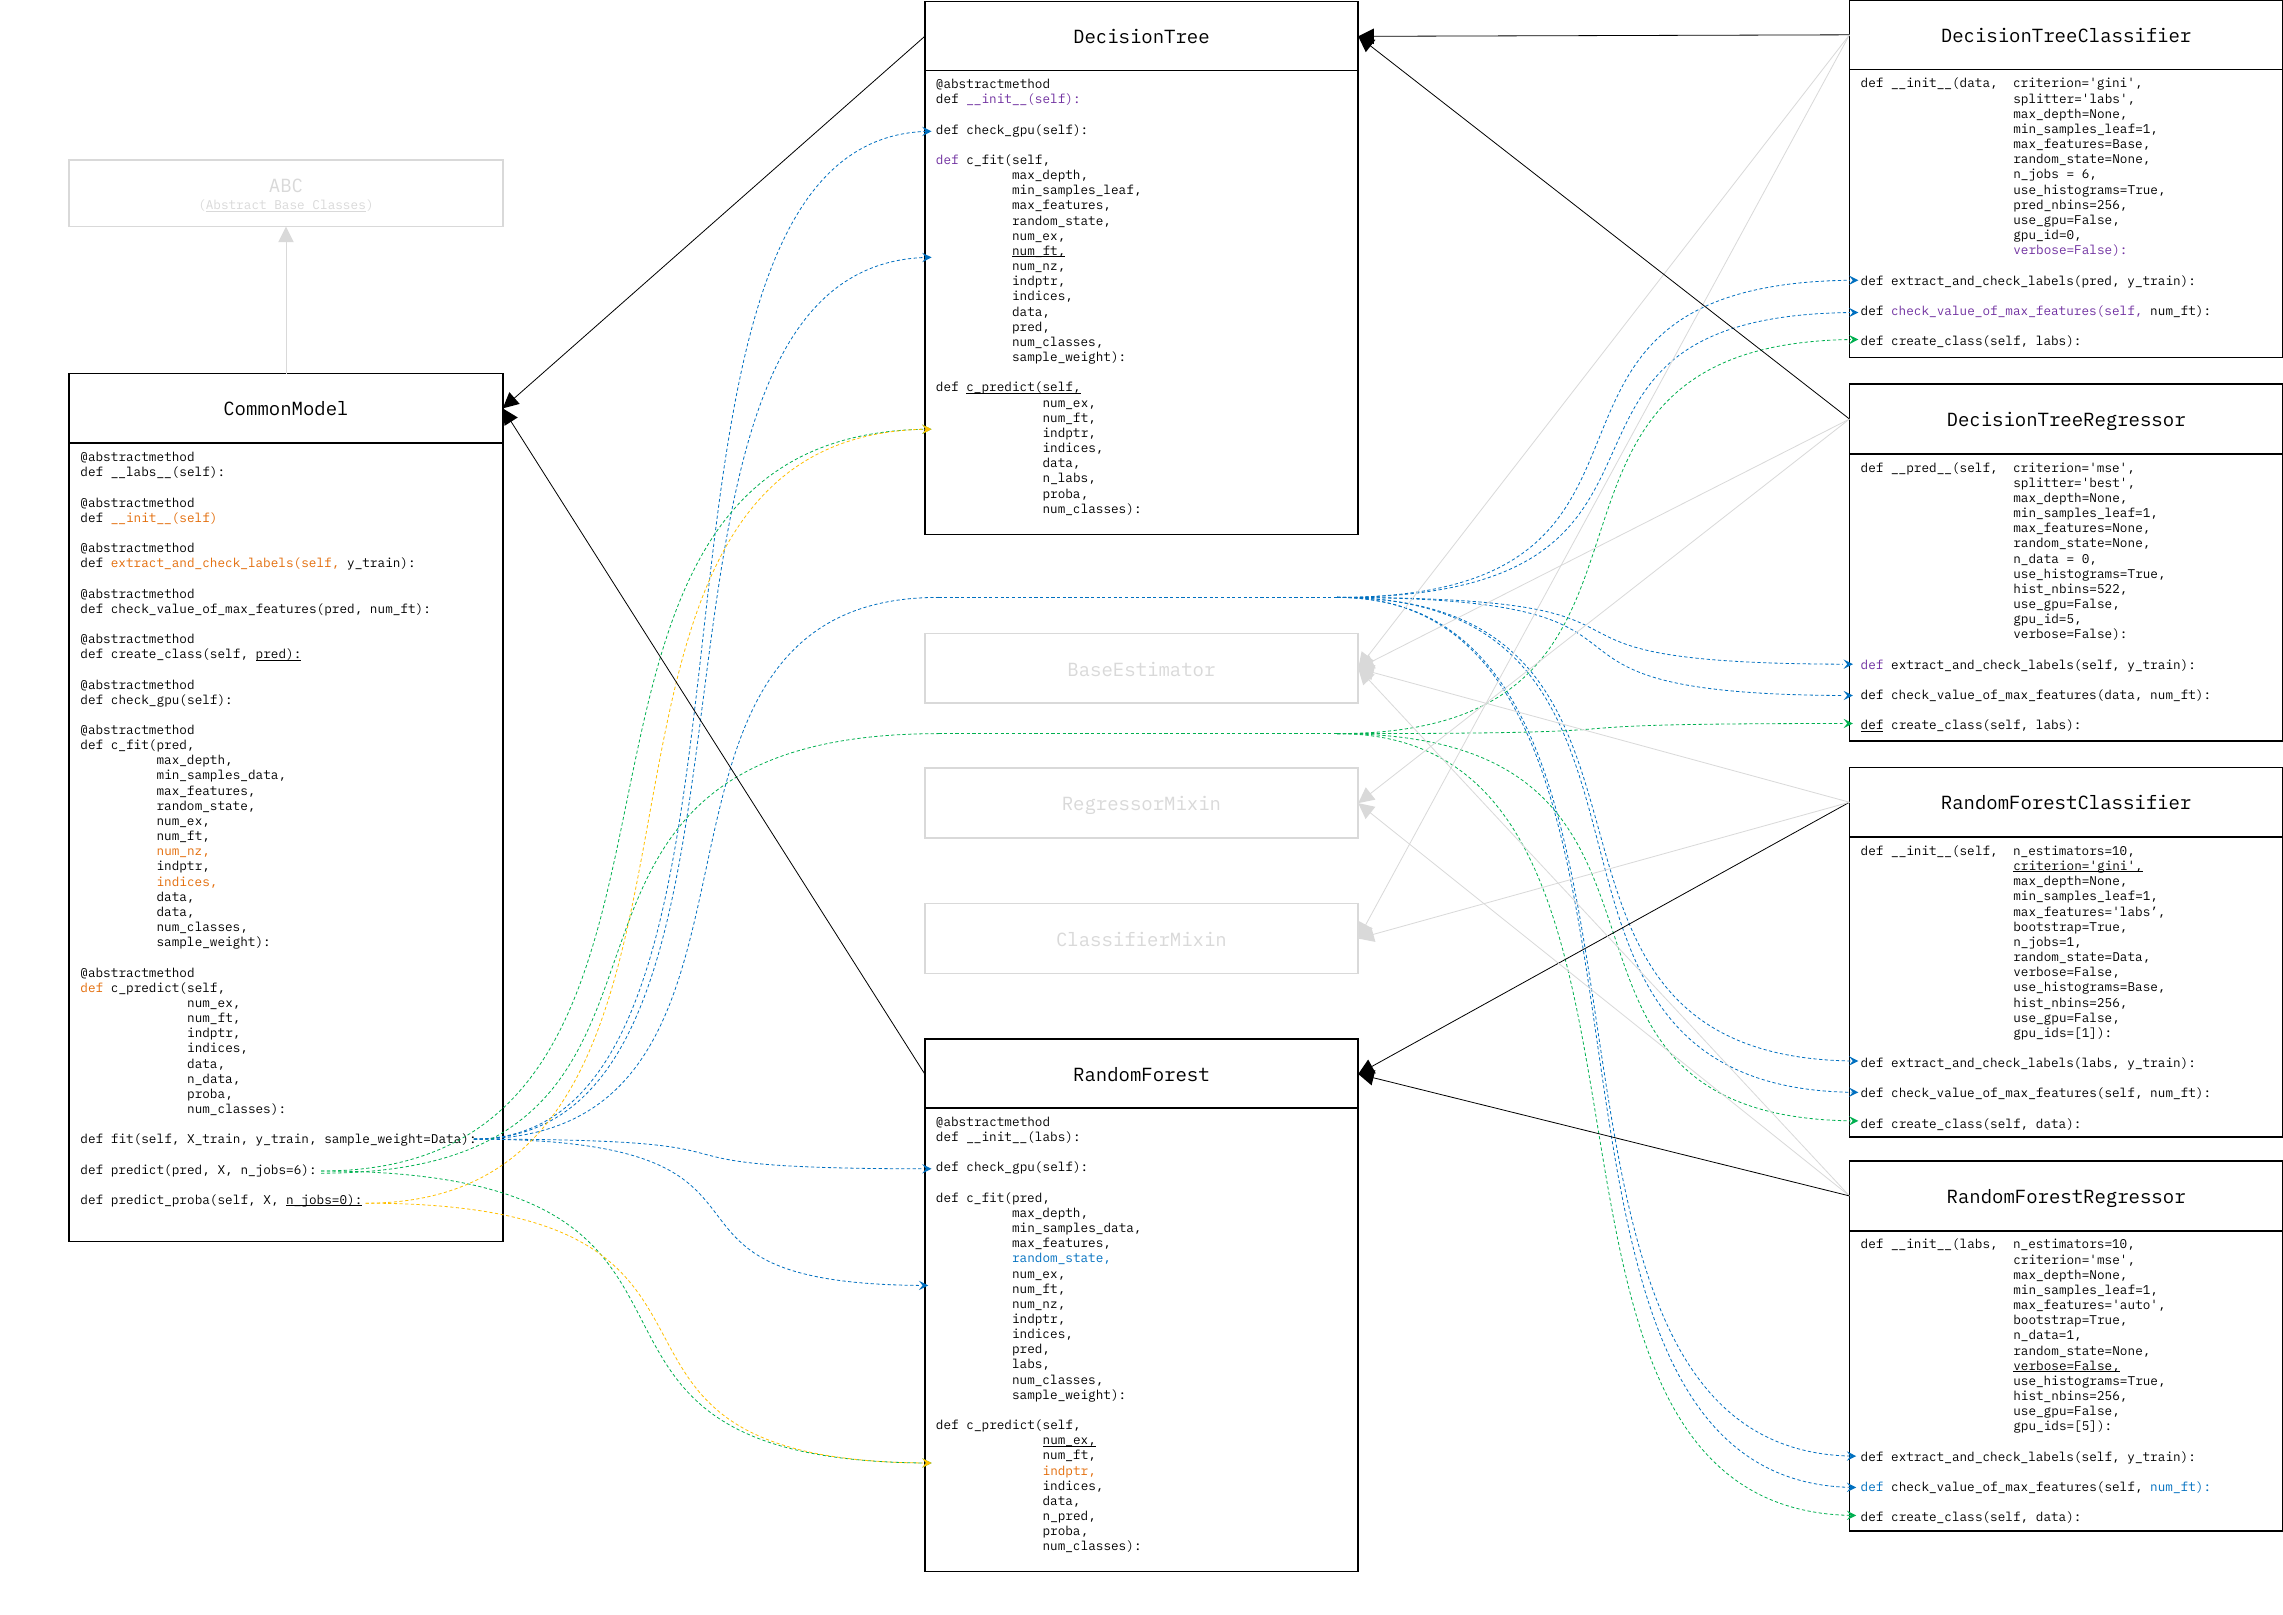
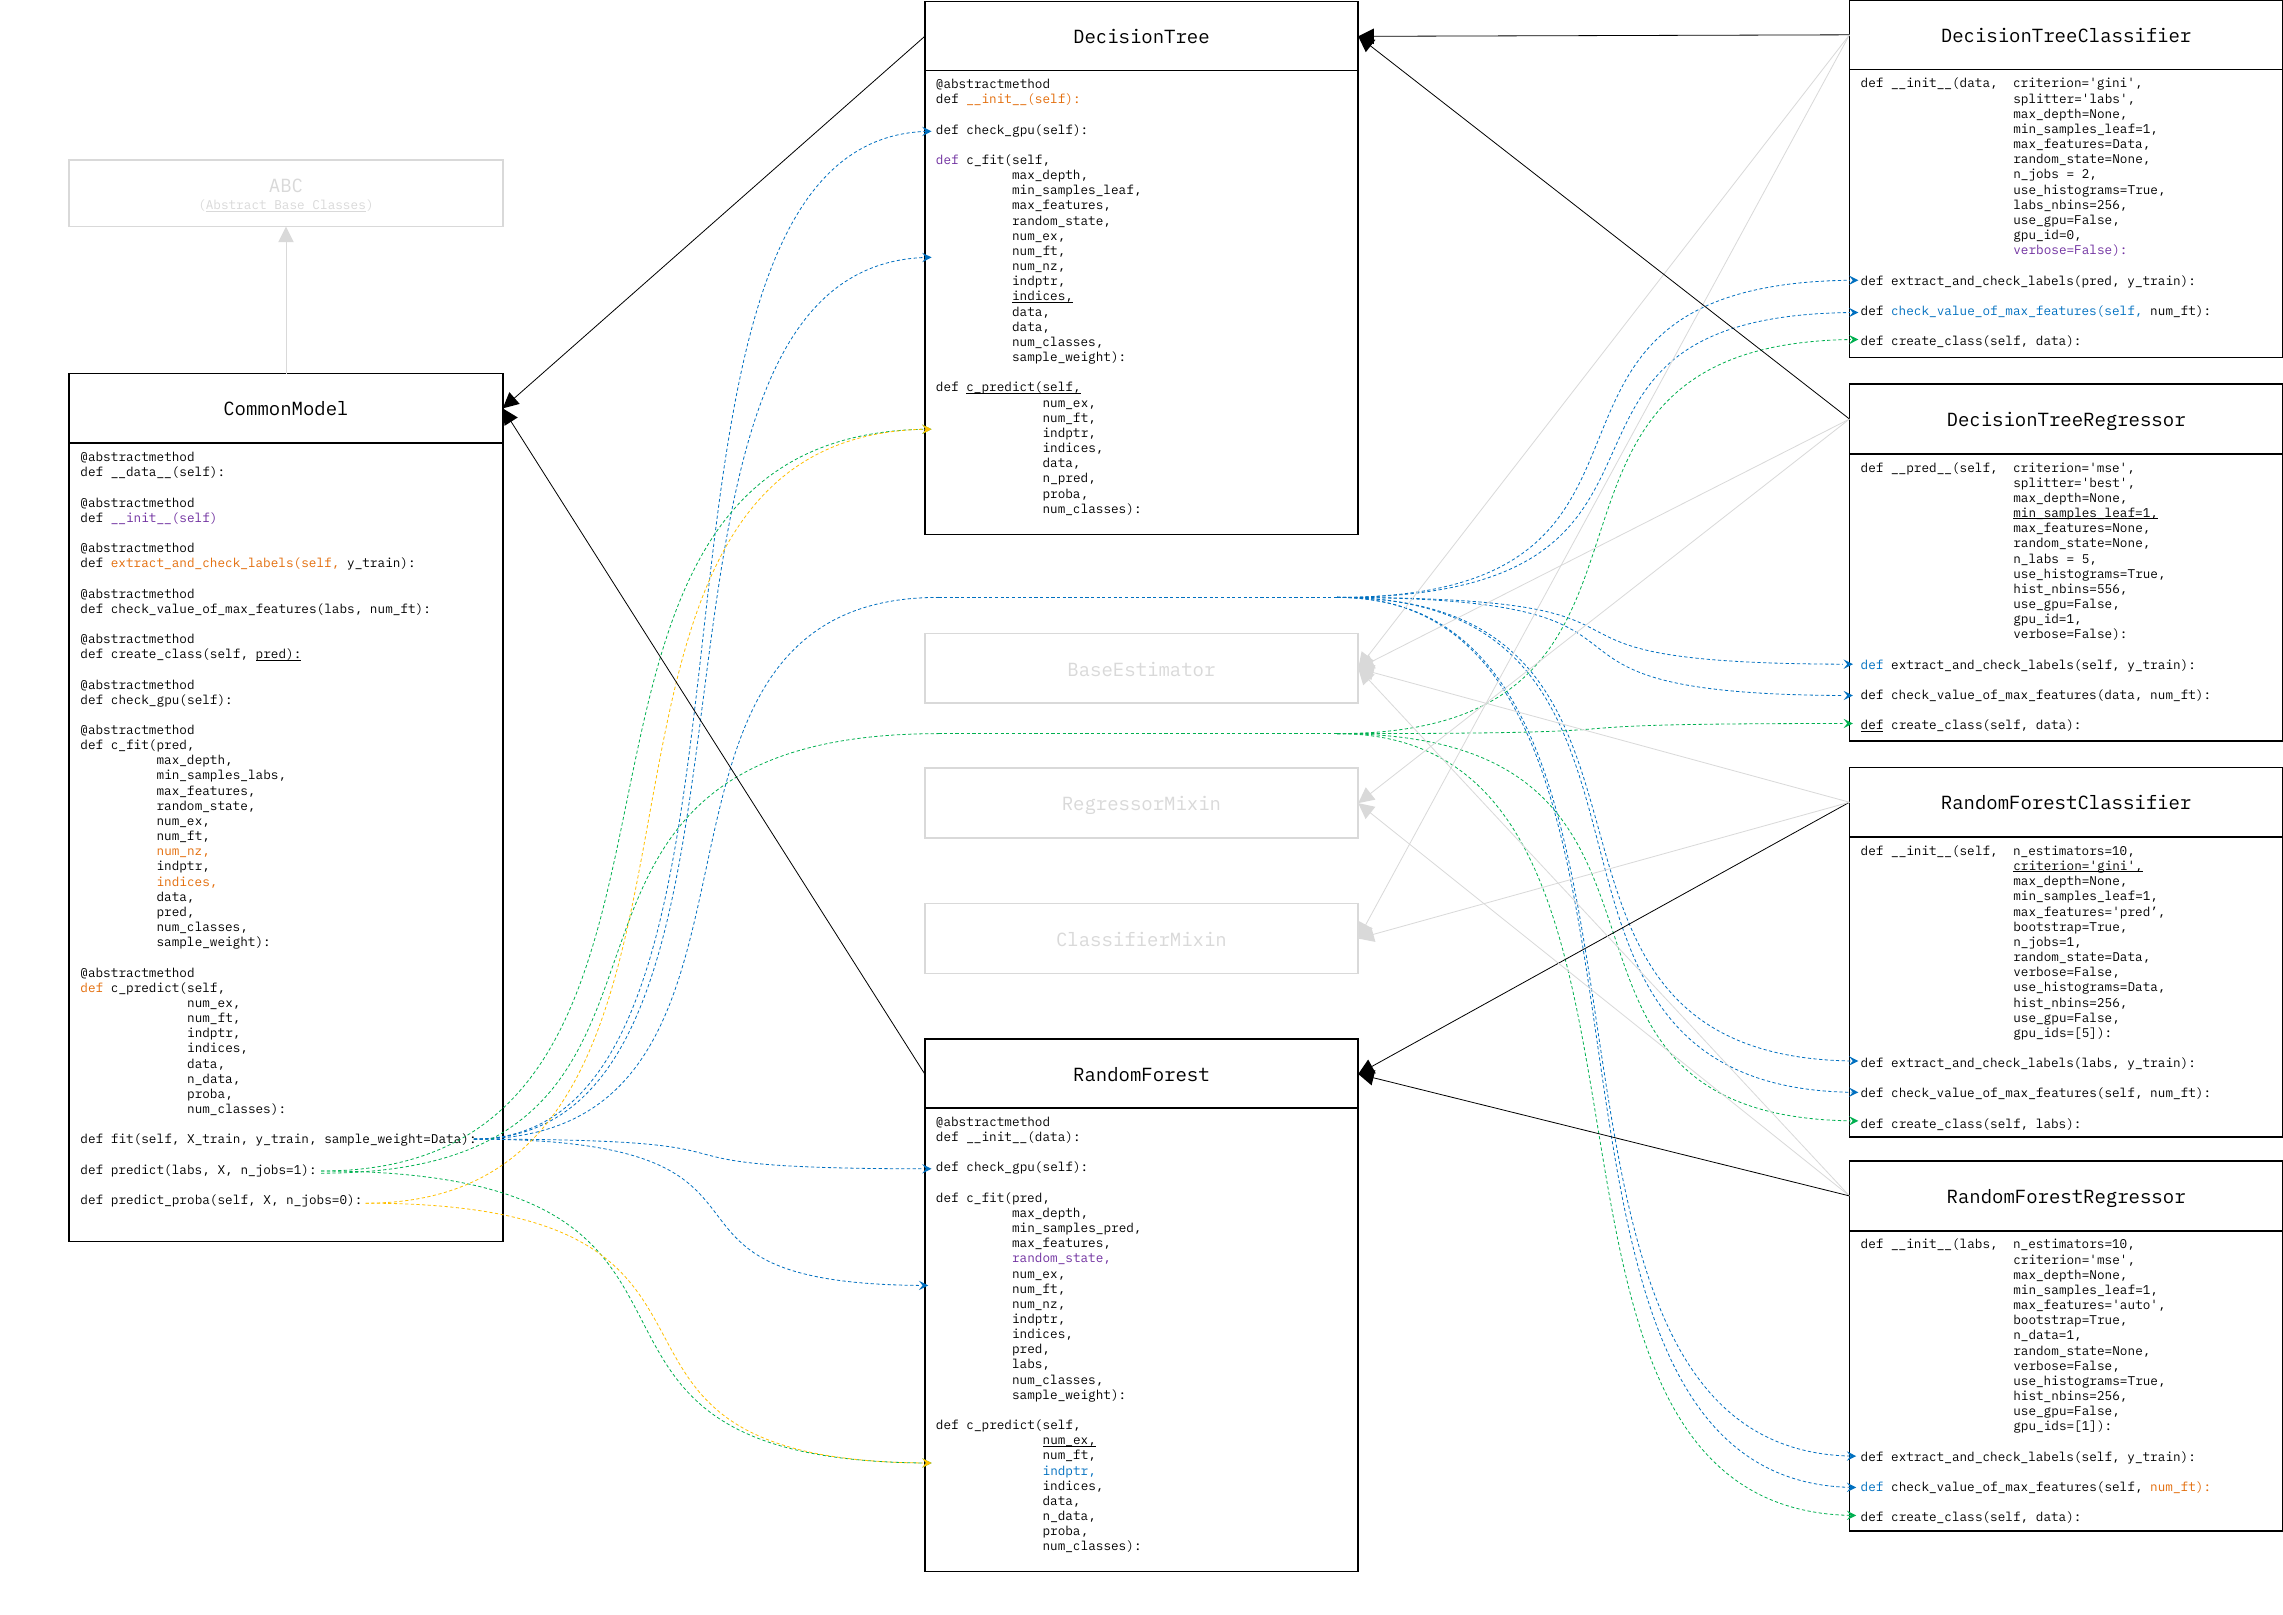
__init__(self colour: purple -> orange (1023, 100)
max_features=Base: max_features=Base -> max_features=Data (2082, 144)
6: 6 -> 2 (2089, 175)
pred_nbins=256: pred_nbins=256 -> labs_nbins=256 (2070, 205)
num_ft underline: present -> none (1039, 251)
indices underline: none -> present (1043, 297)
check_value_of_max_features(self colour: purple -> blue (2017, 311)
pred: pred -> data (1031, 327)
labs: labs -> data (2059, 341)
__labs__(self: __labs__(self -> __data__(self (168, 472)
n_labs: n_labs -> n_pred (1069, 479)
min_samples_leaf=1 underline: none -> present (2086, 513)
__init__(self colour: orange -> purple (164, 518)
n_data: n_data -> n_labs (2036, 559)
0: 0 -> 5 (2089, 559)
hist_nbins=522: hist_nbins=522 -> hist_nbins=556 (2070, 589)
check_value_of_max_features(pred: check_value_of_max_features(pred -> check_value_of_max_features(labs (237, 609)
gpu_id=5: gpu_id=5 -> gpu_id=1 (2048, 619)
def colour: purple -> blue (1872, 665)
labs: labs -> data (2059, 725)
min_samples_data: min_samples_data -> min_samples_labs (221, 776)
max_features='labs: max_features='labs -> max_features='pred (2089, 912)
data: data -> pred (176, 912)
use_histograms=Base: use_histograms=Base -> use_histograms=Data (2089, 987)
gpu_ids=[1: gpu_ids=[1 -> gpu_ids=[5 (2063, 1033)
data: data -> labs (2059, 1124)
__init__(labs: __init__(labs -> __init__(data (1023, 1137)
predict(pred: predict(pred -> predict(labs (160, 1170)
X n_jobs=6: n_jobs=6 -> n_jobs=1 (279, 1170)
n_jobs=0 underline: present -> none (324, 1200)
min_samples_data: min_samples_data -> min_samples_pred (1077, 1228)
random_state colour: blue -> purple (1062, 1258)
verbose=False underline: present -> none (2067, 1366)
gpu_ids=[5: gpu_ids=[5 -> gpu_ids=[1 (2063, 1426)
indptr colour: orange -> blue (1069, 1470)
num_ft colour: blue -> orange (2181, 1487)
n_pred: n_pred -> n_data (1069, 1516)
